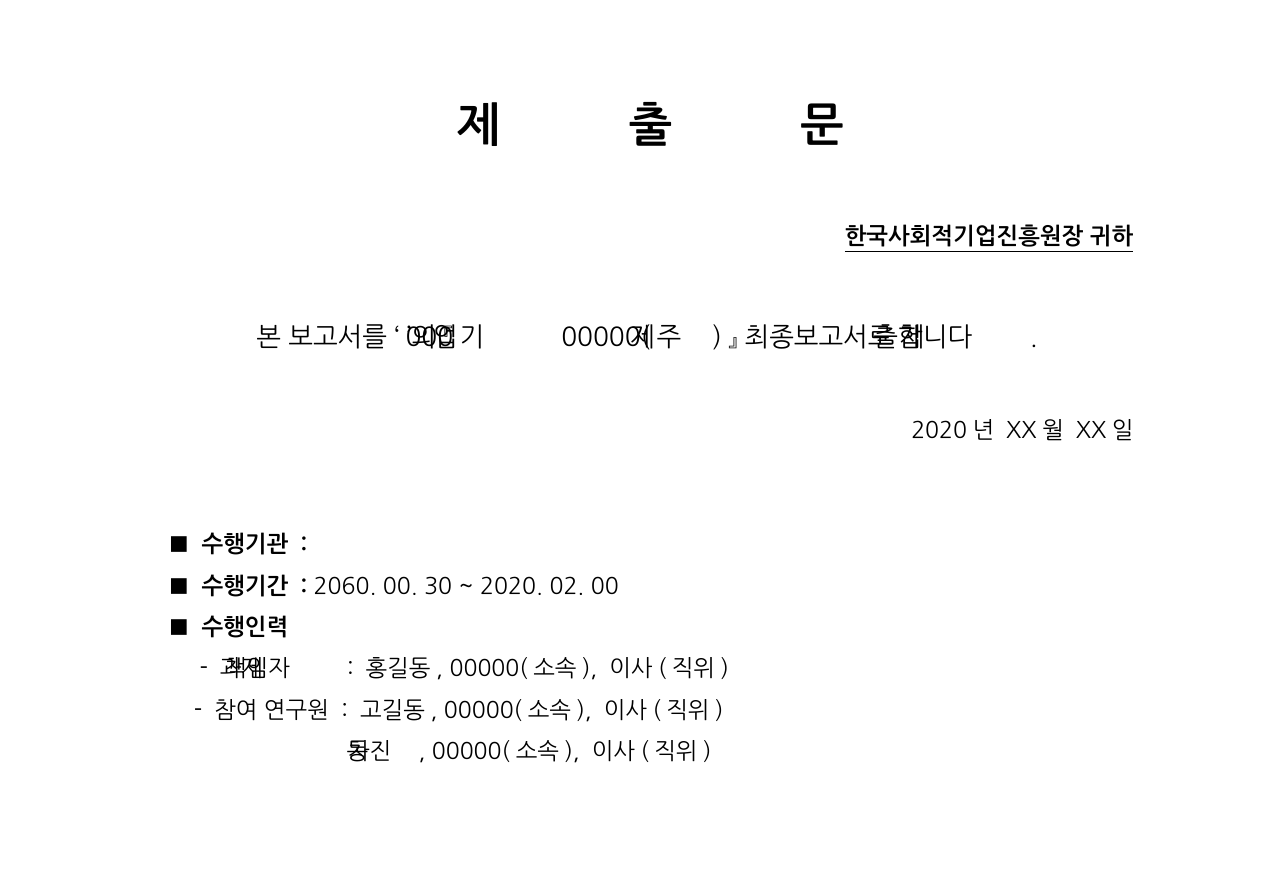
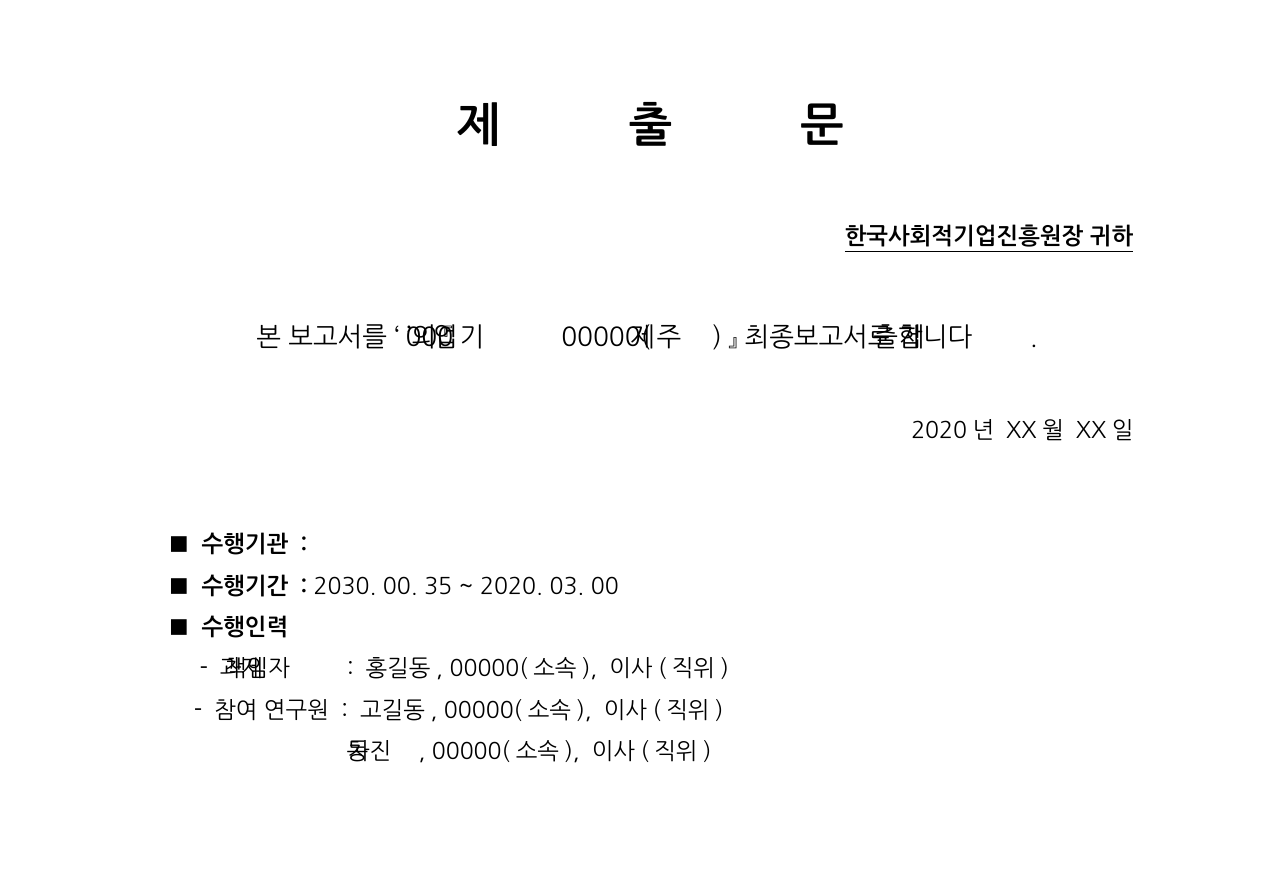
2060: 2060 -> 2030 (345, 587)
30: 30 -> 35 (438, 587)
02: 02 -> 03 (567, 587)
